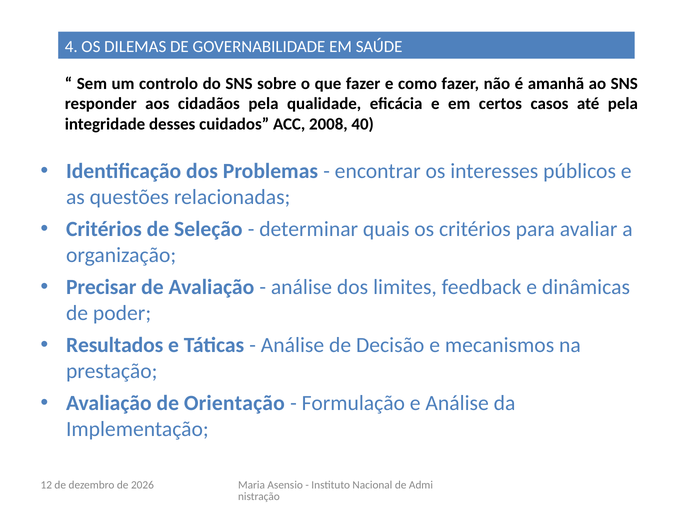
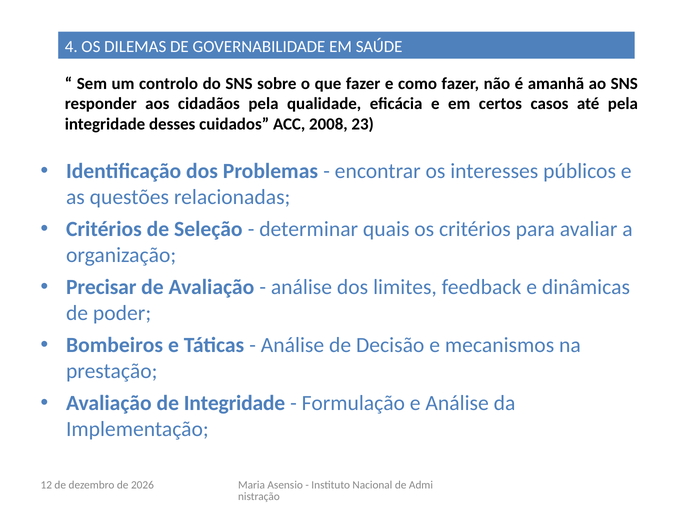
40: 40 -> 23 (363, 124)
Resultados: Resultados -> Bombeiros (115, 345)
de Orientação: Orientação -> Integridade (235, 403)
